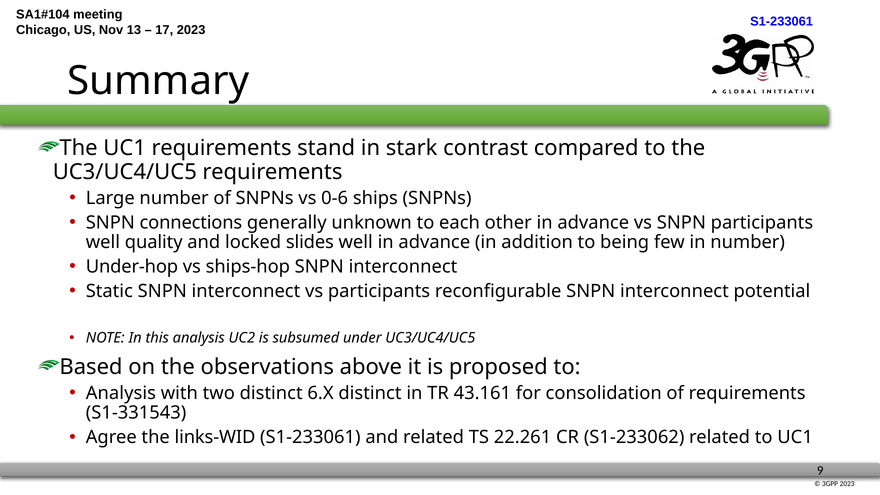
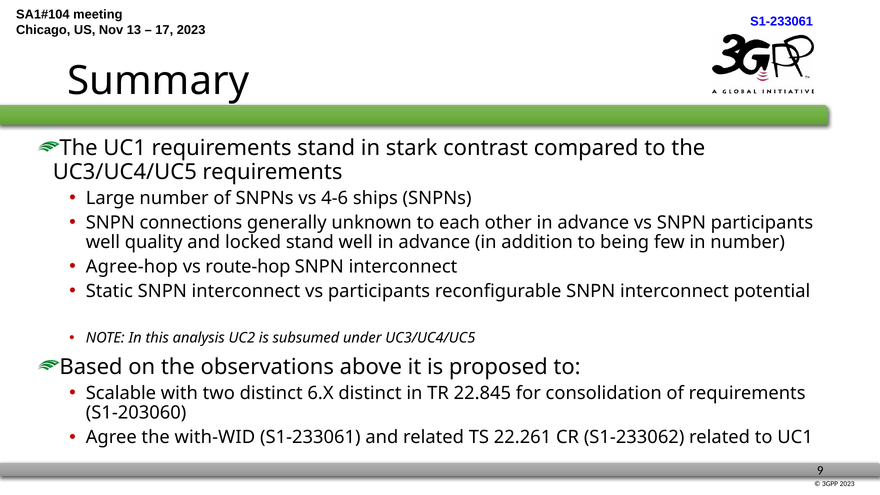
0-6: 0-6 -> 4-6 (335, 198)
locked slides: slides -> stand (310, 242)
Under-hop: Under-hop -> Agree-hop (132, 267)
ships-hop: ships-hop -> route-hop (248, 267)
Analysis: Analysis -> Scalable (121, 393)
43.161: 43.161 -> 22.845 (482, 393)
S1-331543: S1-331543 -> S1-203060 (136, 413)
links-WID: links-WID -> with-WID (215, 437)
